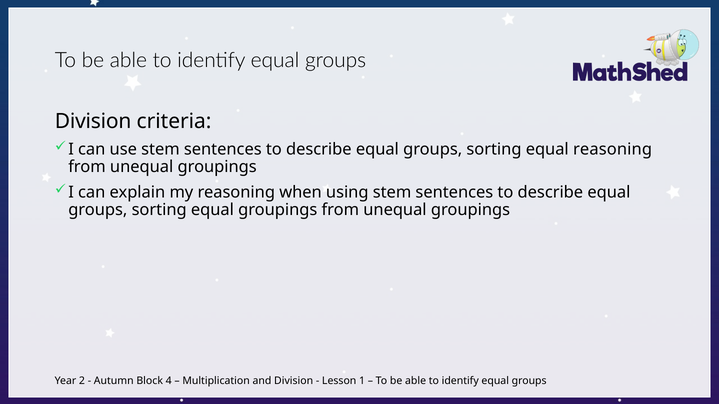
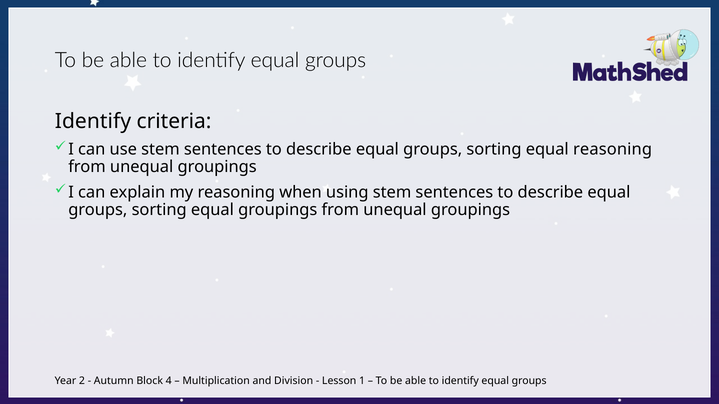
Division: Division -> Identify (93, 122)
